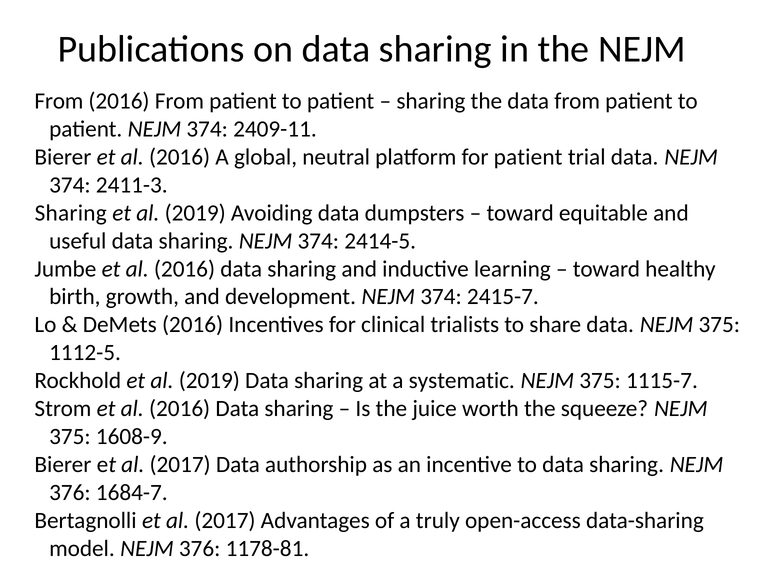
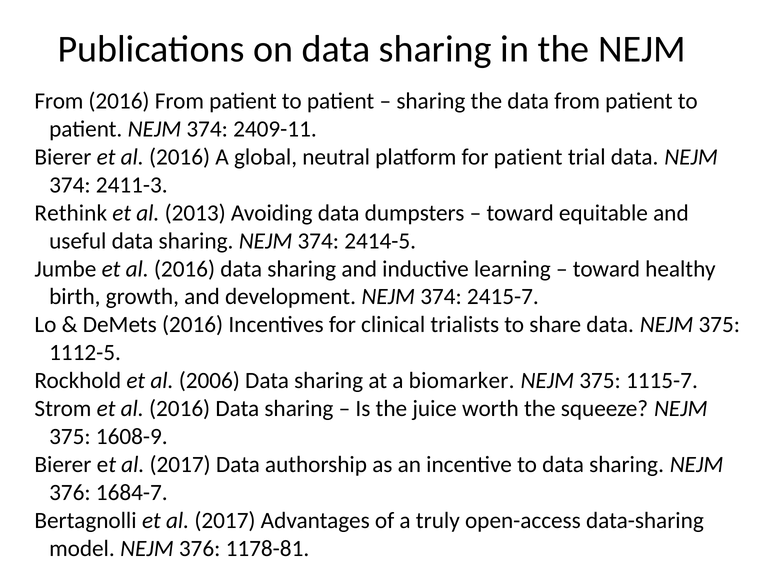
Sharing: Sharing -> Rethink (71, 213)
2019: 2019 -> 2013 (195, 213)
Rockhold et al 2019: 2019 -> 2006 (209, 380)
systematic: systematic -> biomarker (462, 380)
